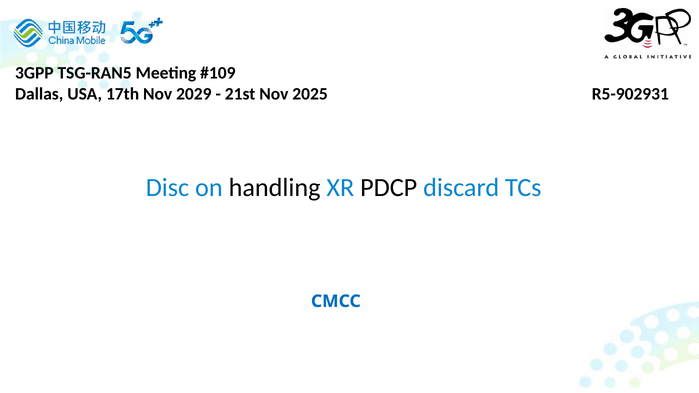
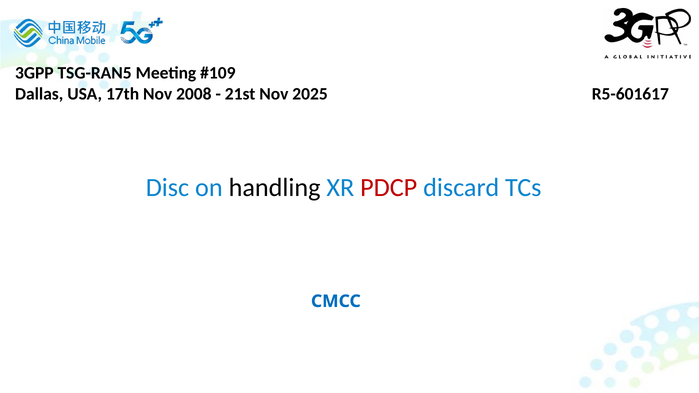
2029: 2029 -> 2008 (194, 94)
R5-902931: R5-902931 -> R5-601617 (630, 94)
PDCP colour: black -> red (389, 188)
